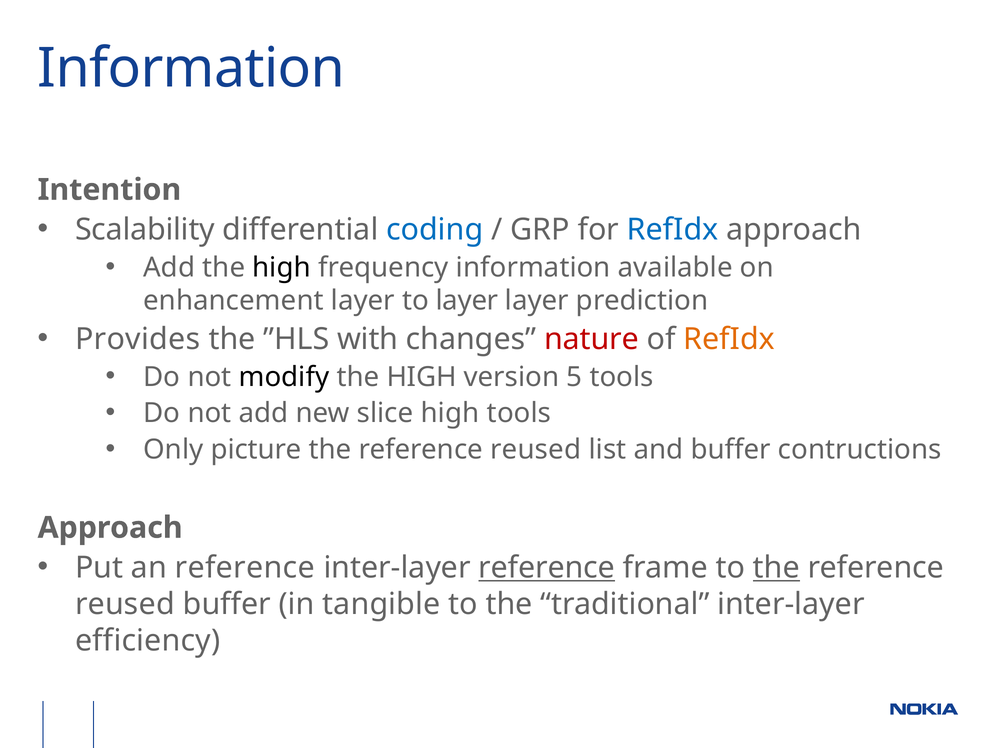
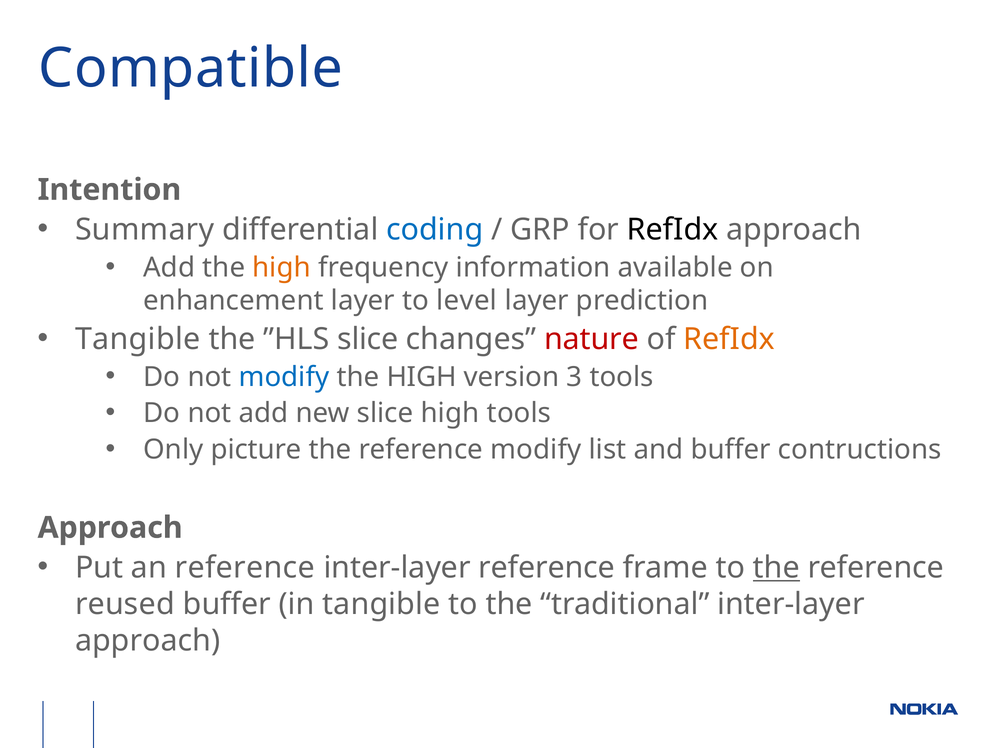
Information: Information -> Compatible (191, 69)
Scalability: Scalability -> Summary (145, 230)
RefIdx colour: blue -> black (673, 230)
high colour: black -> orange (282, 267)
to layer: layer -> level (467, 301)
Provides: Provides -> Tangible (138, 339)
”HLS with: with -> slice (368, 339)
modify colour: black -> blue (284, 377)
5: 5 -> 3 (574, 377)
reused: reused -> modify (536, 449)
reference underline: present -> none (547, 567)
efficiency: efficiency -> approach (148, 640)
